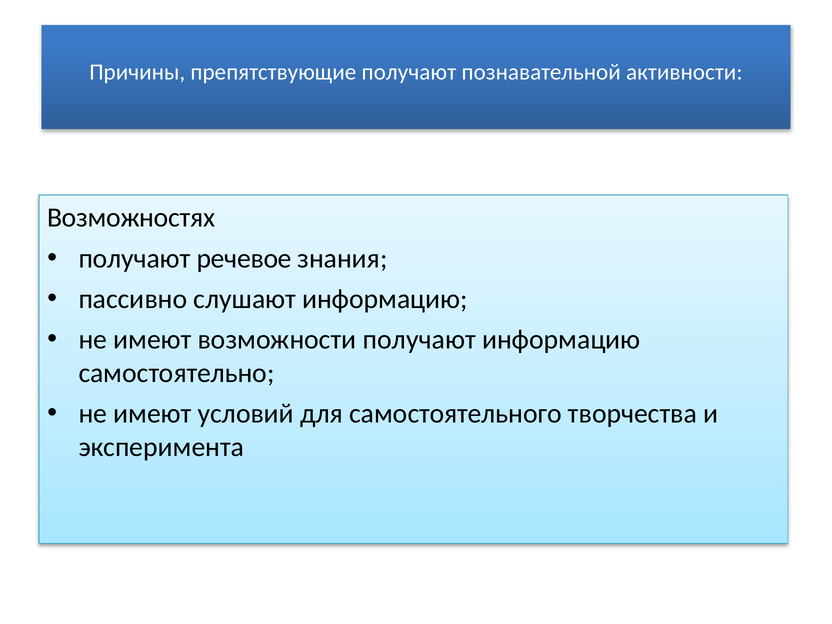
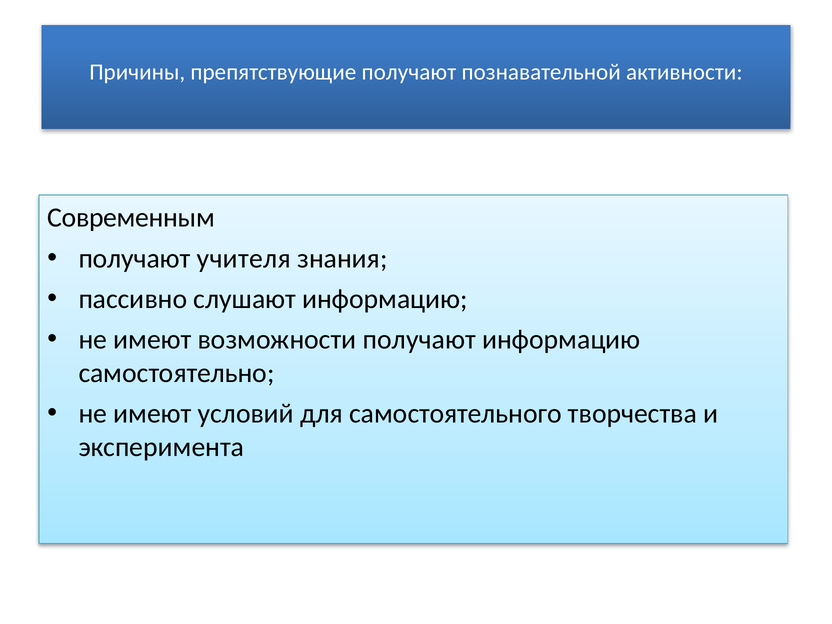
Возможностях: Возможностях -> Современным (131, 218)
речевое: речевое -> учителя (244, 258)
